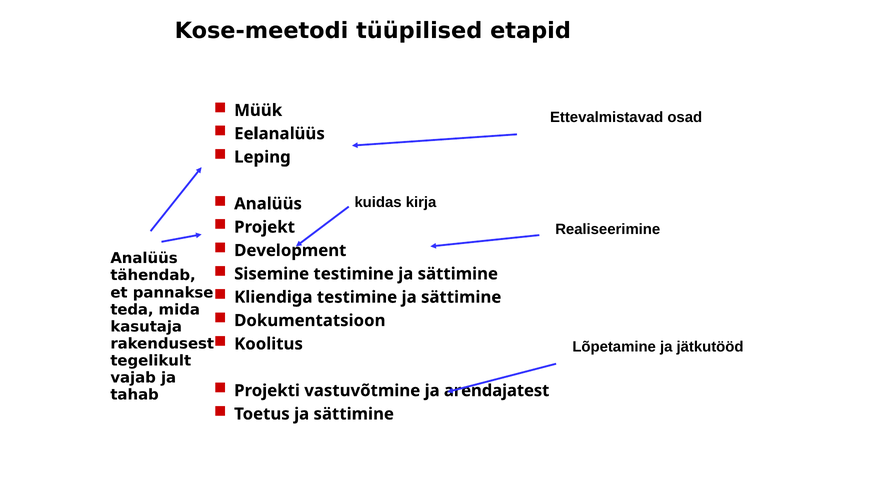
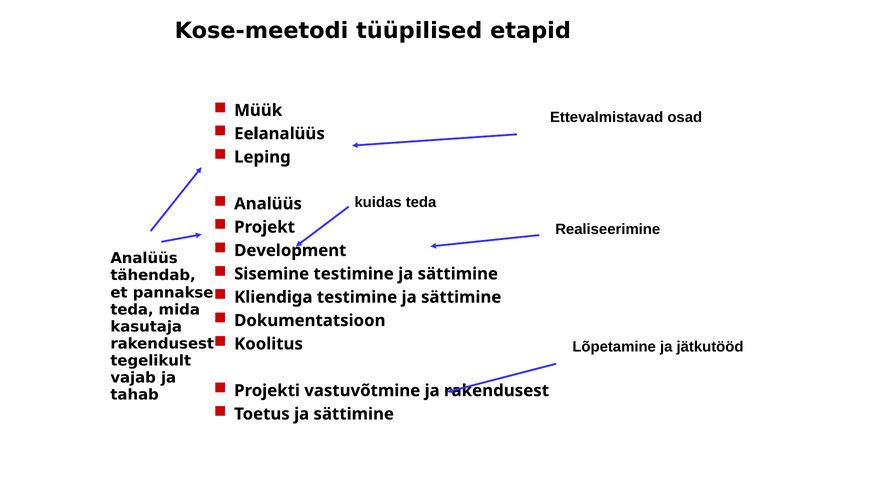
kuidas kirja: kirja -> teda (421, 202)
ja arendajatest: arendajatest -> rakendusest (497, 391)
